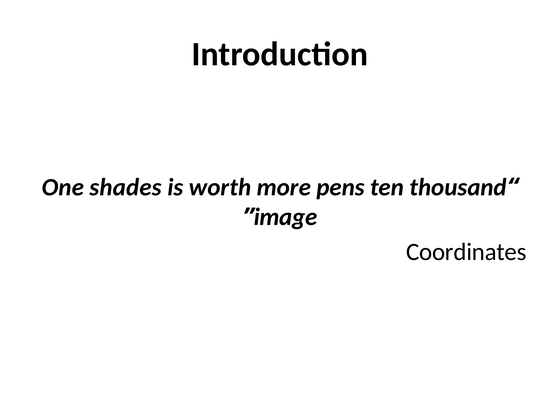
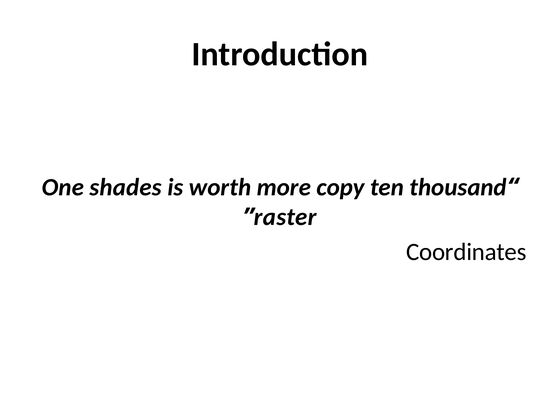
pens: pens -> copy (341, 187)
image: image -> raster (285, 217)
